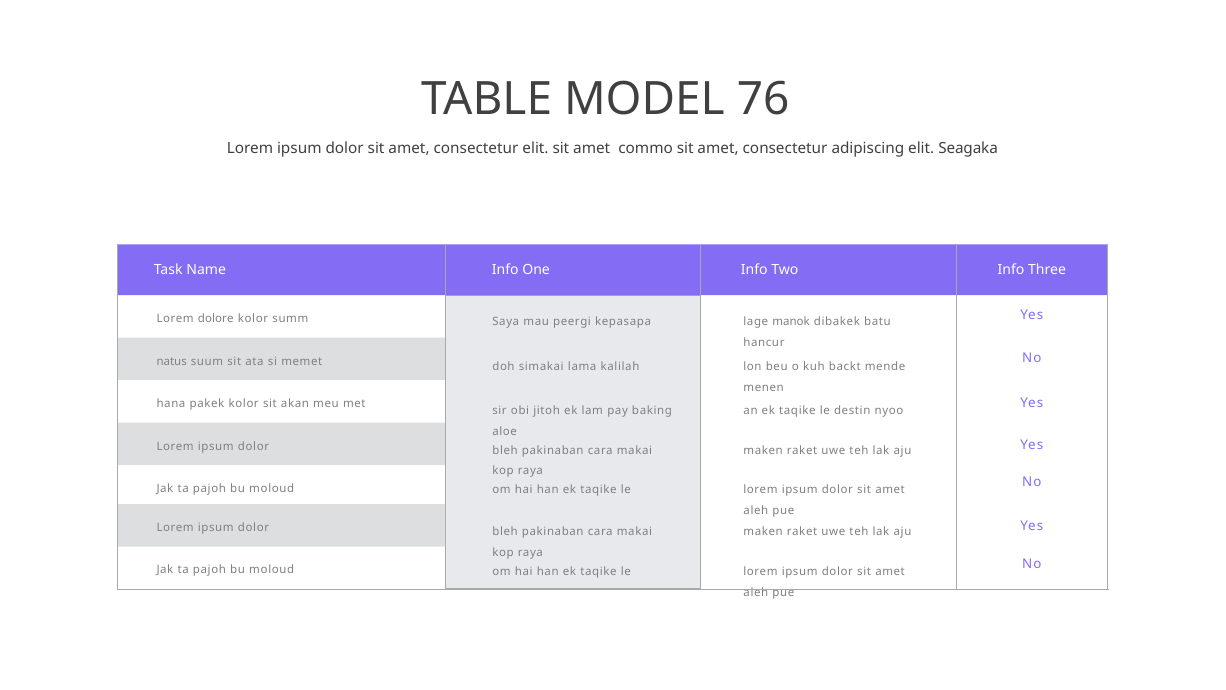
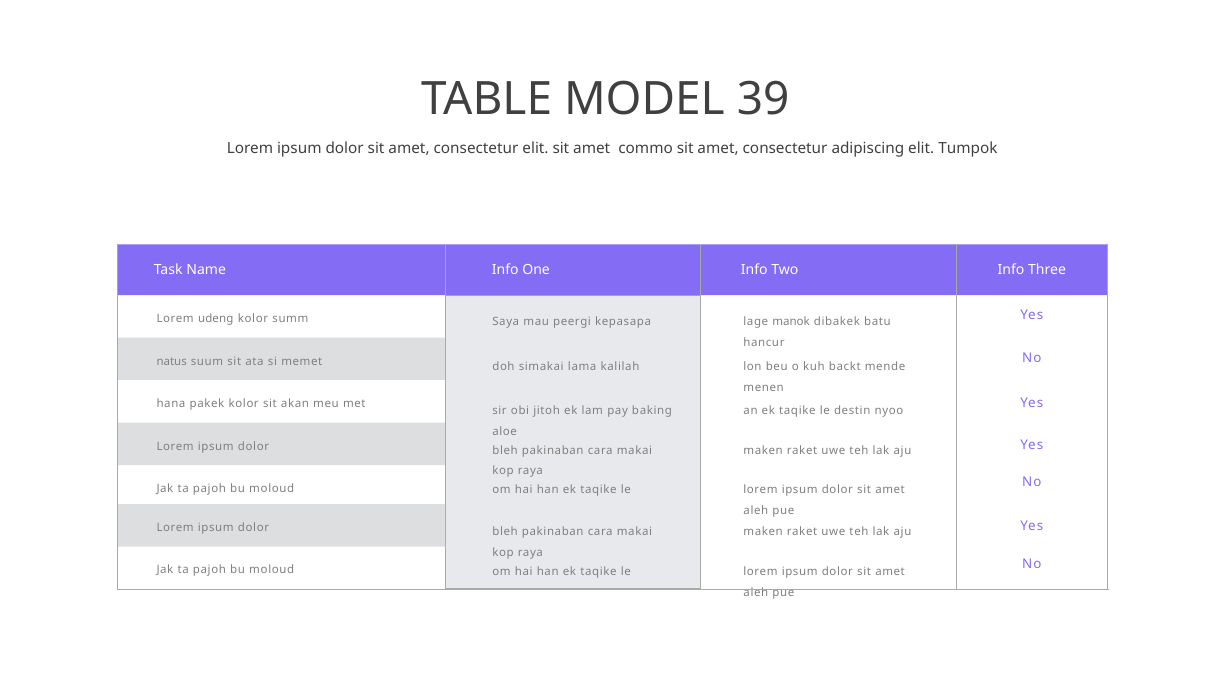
76: 76 -> 39 (763, 99)
Seagaka: Seagaka -> Tumpok (968, 148)
dolore: dolore -> udeng (216, 318)
